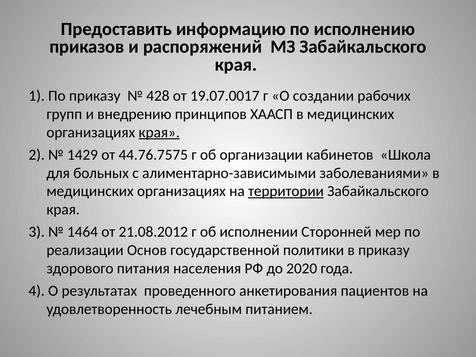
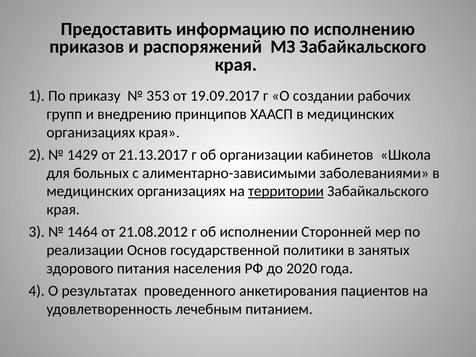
428: 428 -> 353 (158, 96)
19.07.0017: 19.07.0017 -> 19.09.2017 (225, 96)
края underline: present -> none (159, 132)
44.76.7575: 44.76.7575 -> 21.13.2017 (153, 155)
в приказу: приказу -> занятых (384, 250)
